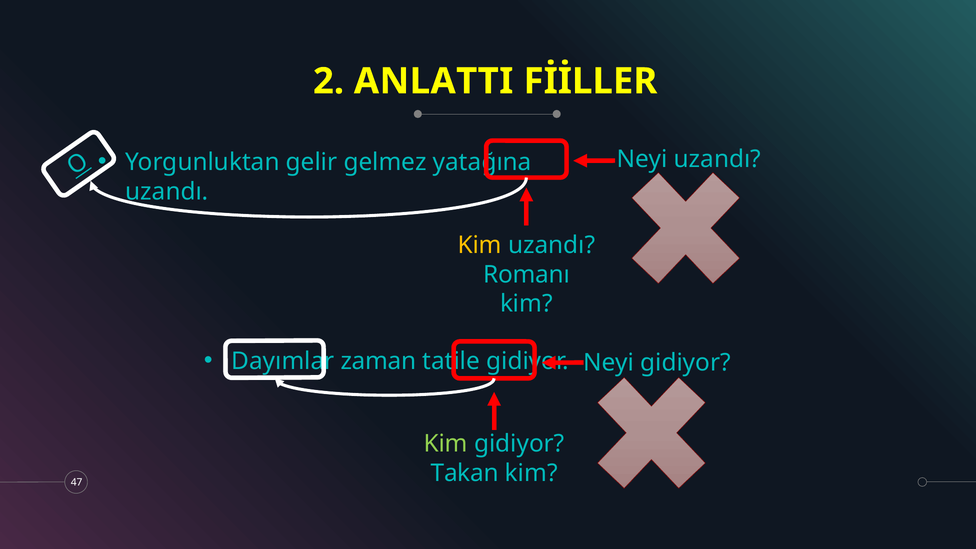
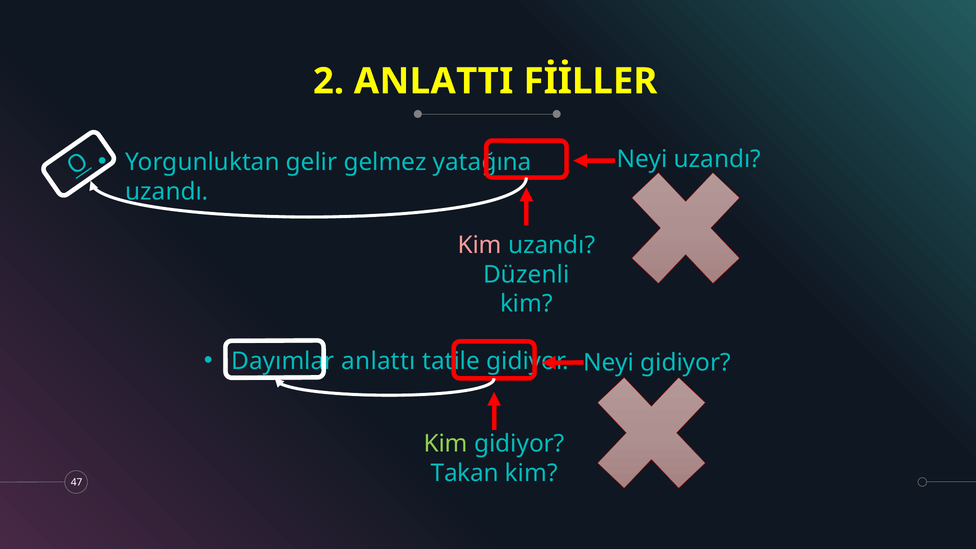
Kim colour: yellow -> pink (480, 245)
Romanı: Romanı -> Düzenli (526, 275)
zaman: zaman -> anlattı (378, 361)
